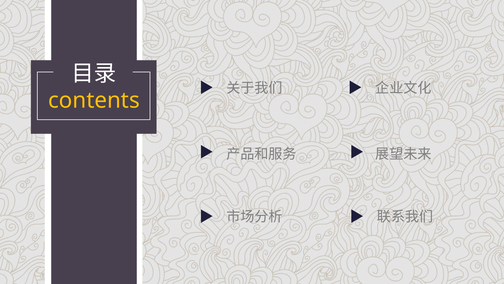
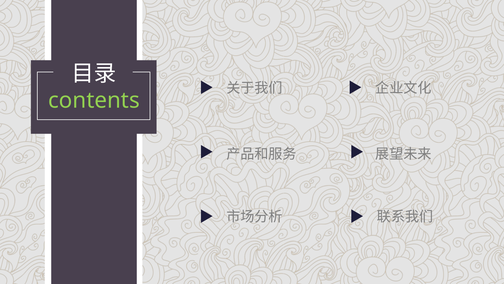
contents colour: yellow -> light green (94, 100)
